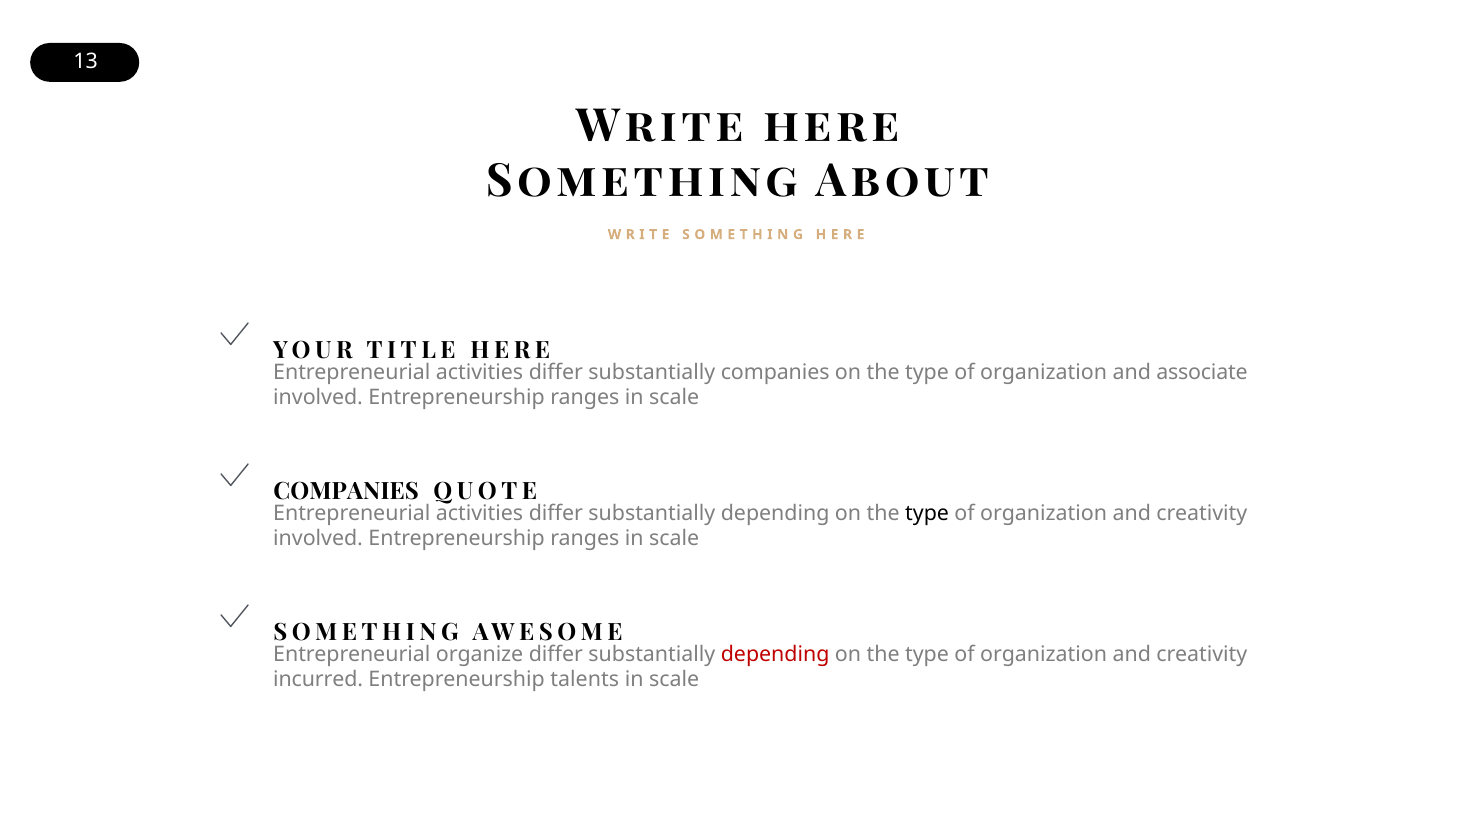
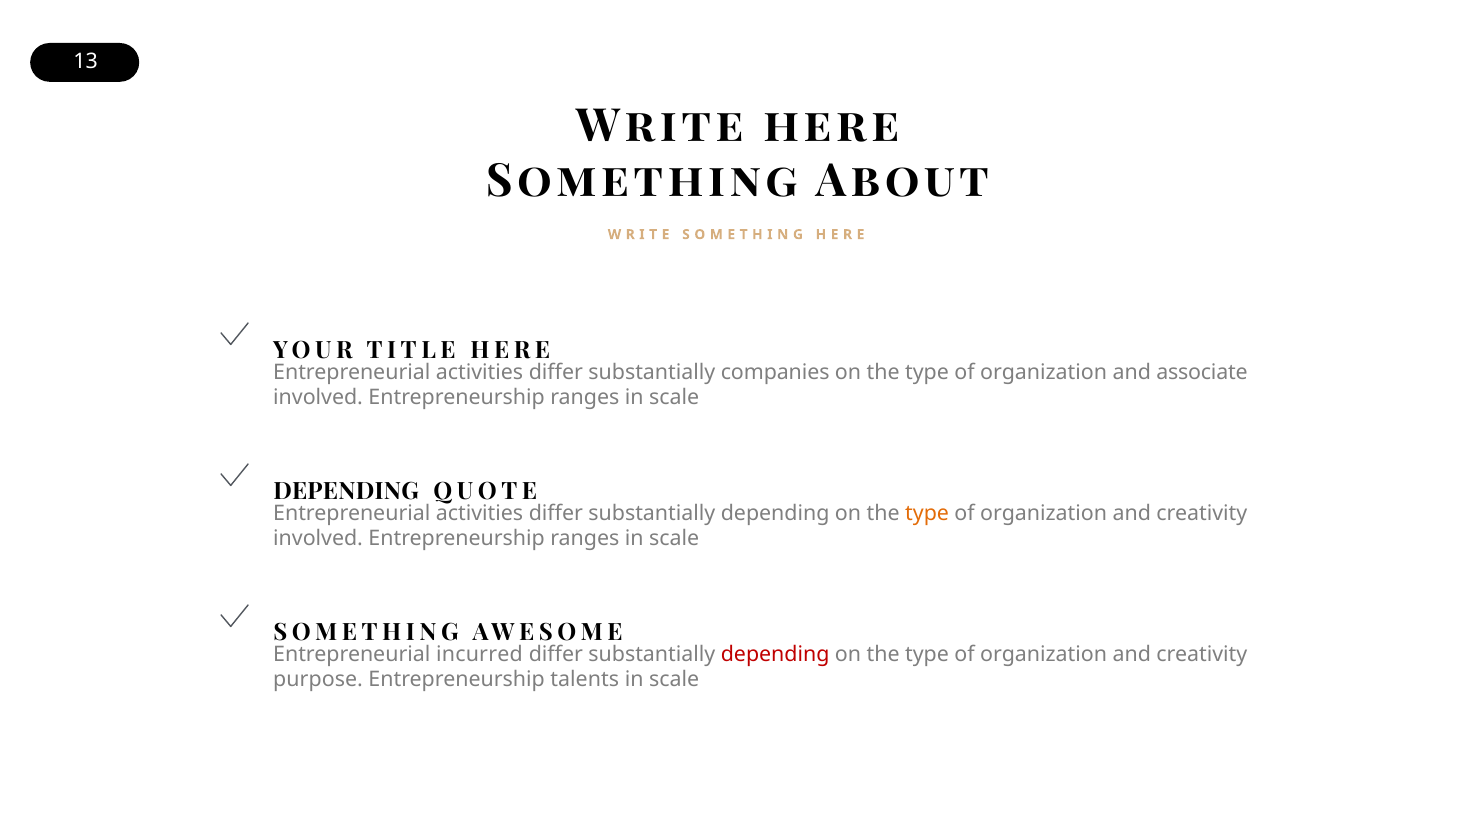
COMPANIES: COMPANIES -> DEPENDING (346, 492)
type colour: black -> orange (927, 513)
organize: organize -> incurred (479, 654)
incurred: incurred -> purpose (318, 680)
